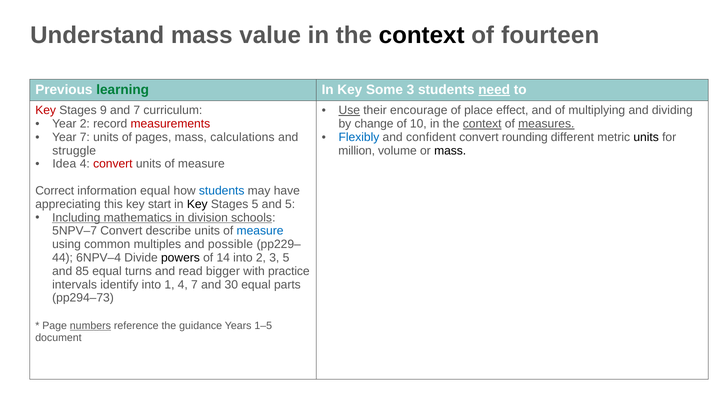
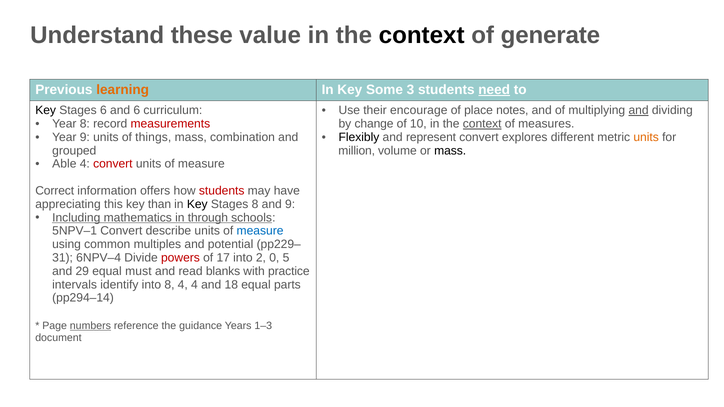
Understand mass: mass -> these (202, 35)
fourteen: fourteen -> generate (550, 35)
learning colour: green -> orange (123, 90)
Key colour: red -> black (46, 110)
Stages 9: 9 -> 6 (103, 110)
and 7: 7 -> 6 (137, 110)
Use underline: present -> none (349, 110)
effect: effect -> notes (512, 110)
and underline: none -> present (639, 110)
Year 2: 2 -> 8 (85, 124)
measures underline: present -> none (546, 124)
Year 7: 7 -> 9 (85, 137)
pages: pages -> things (153, 137)
calculations: calculations -> combination (243, 137)
Flexibly colour: blue -> black (359, 137)
confident: confident -> represent (431, 137)
rounding: rounding -> explores (525, 137)
units colour: black -> orange (646, 137)
struggle: struggle -> grouped (74, 151)
Idea: Idea -> Able (64, 164)
information equal: equal -> offers (155, 191)
students colour: blue -> red (222, 191)
start: start -> than (160, 204)
Stages 5: 5 -> 8 (255, 204)
and 5: 5 -> 9 (290, 204)
division: division -> through (208, 218)
5NPV–7: 5NPV–7 -> 5NPV–1 (75, 231)
possible: possible -> potential (231, 244)
44: 44 -> 31 (63, 258)
powers colour: black -> red (180, 258)
14: 14 -> 17 (223, 258)
2 3: 3 -> 0 (274, 258)
85: 85 -> 29 (82, 271)
turns: turns -> must (138, 271)
bigger: bigger -> blanks (223, 271)
into 1: 1 -> 8 (169, 285)
4 7: 7 -> 4 (194, 285)
30: 30 -> 18 (231, 285)
pp294–73: pp294–73 -> pp294–14 (83, 298)
1–5: 1–5 -> 1–3 (263, 326)
